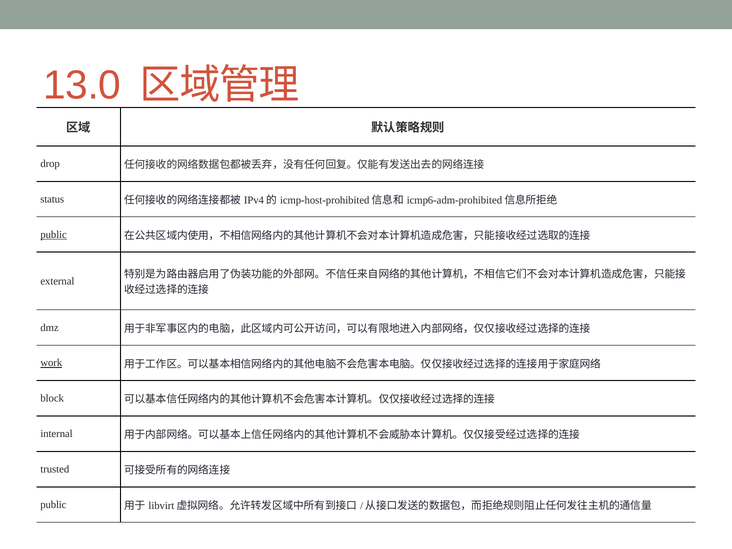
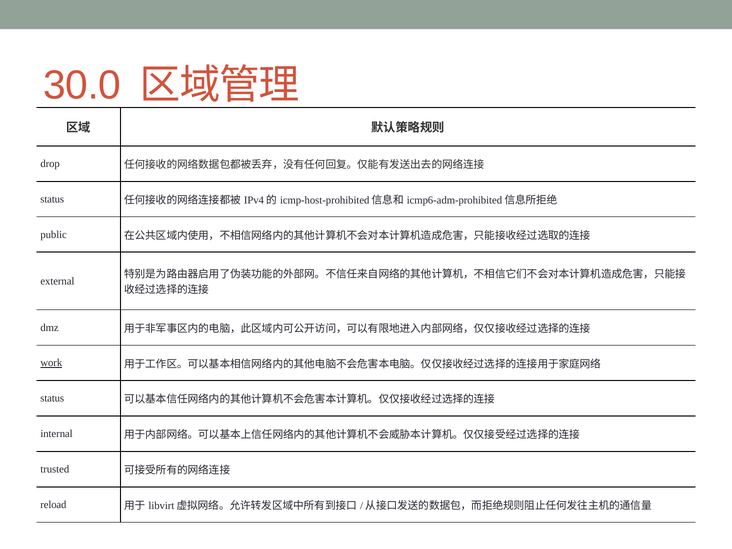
13.0: 13.0 -> 30.0 (82, 85)
public underline: present -> none (54, 235)
block: block -> status (52, 398)
public: public -> reload (53, 505)
